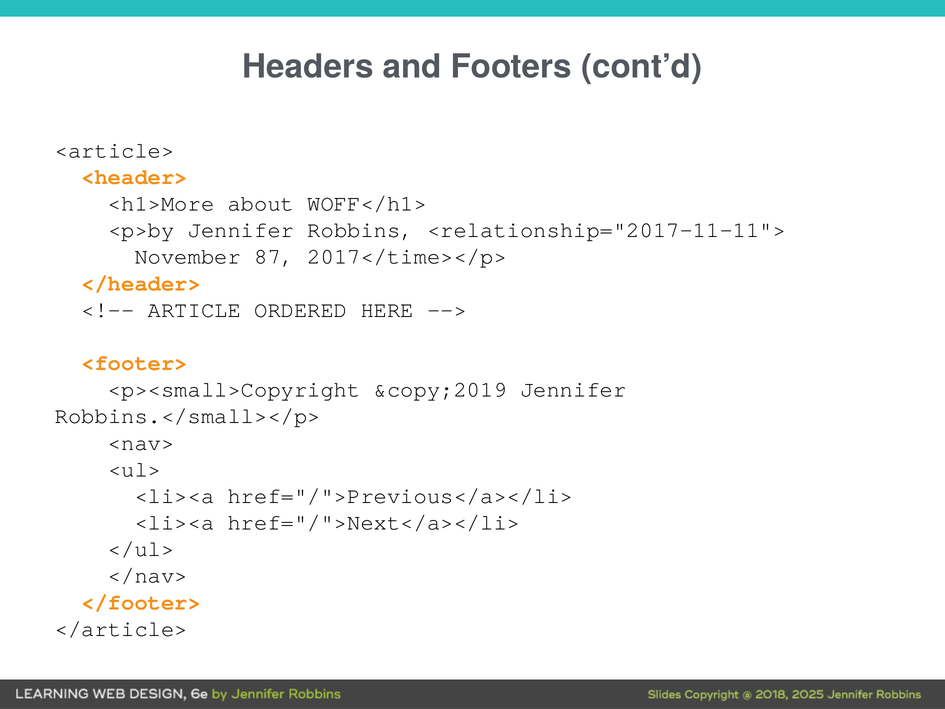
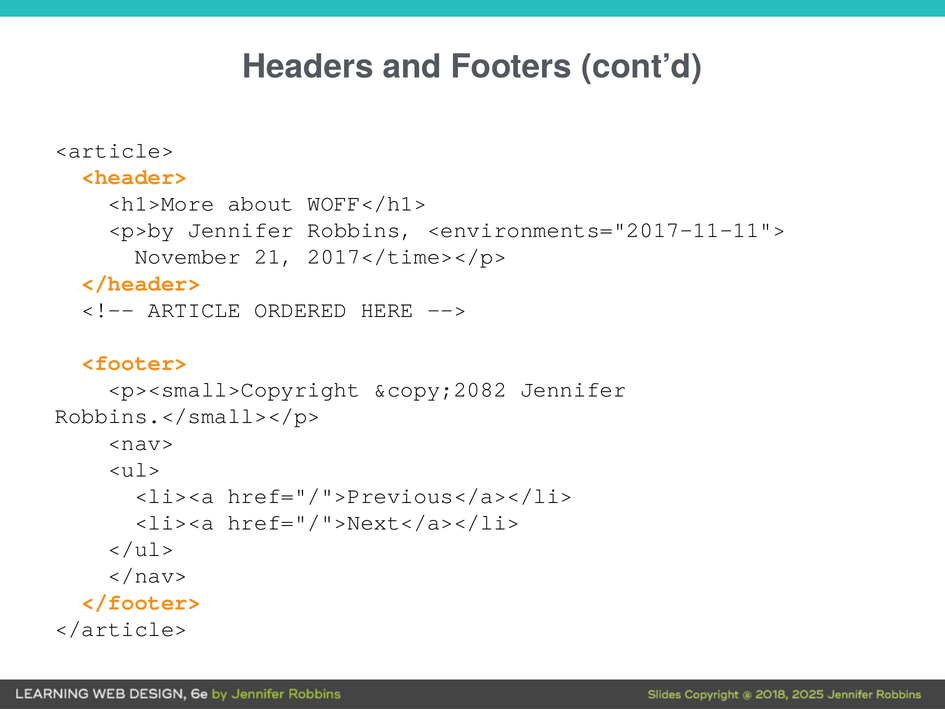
<relationship="2017-11-11">: <relationship="2017-11-11"> -> <environments="2017-11-11"> (607, 230)
87: 87 -> 21 (274, 257)
&copy;2019: &copy;2019 -> &copy;2082 (440, 389)
